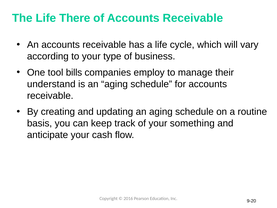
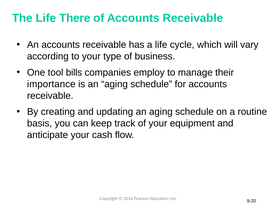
understand: understand -> importance (51, 84)
something: something -> equipment (192, 123)
